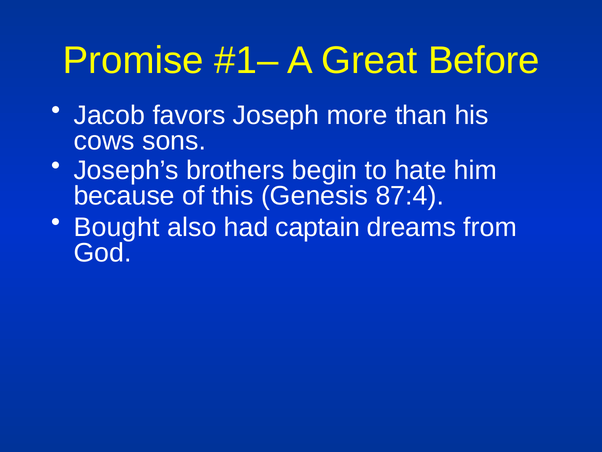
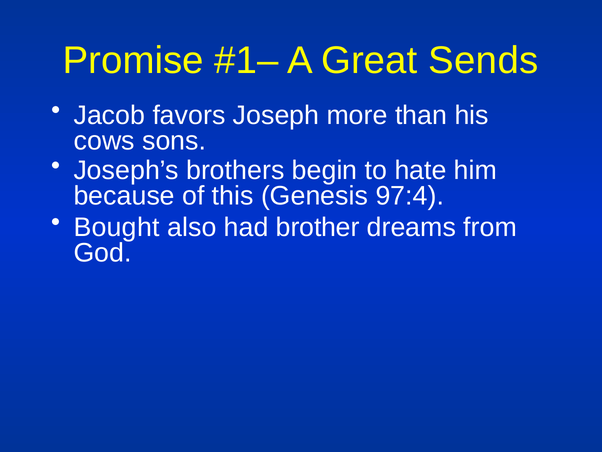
Before: Before -> Sends (483, 60)
87:4: 87:4 -> 97:4 (410, 196)
captain: captain -> brother (318, 227)
